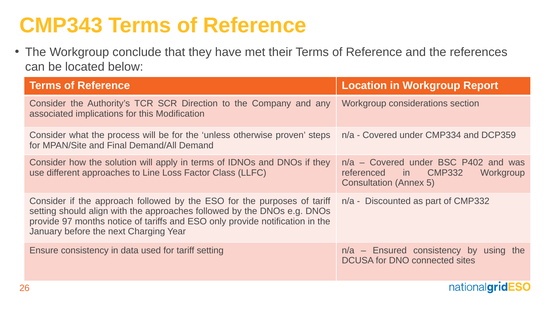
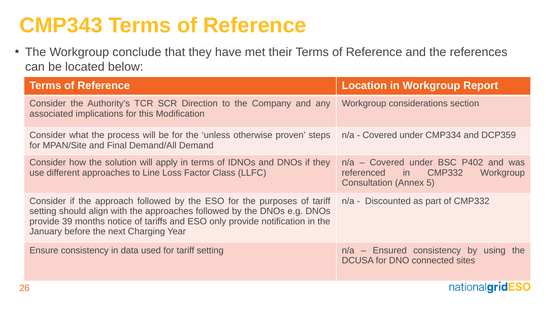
97: 97 -> 39 (67, 222)
